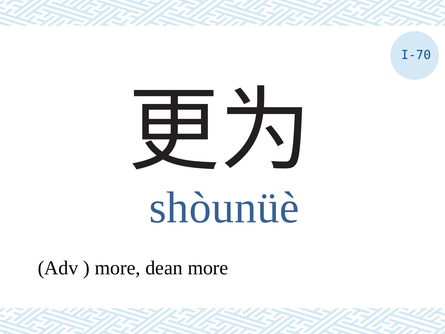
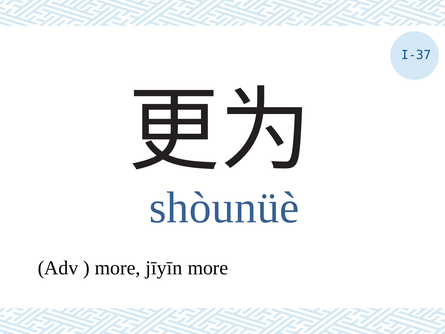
I-70: I-70 -> I-37 (416, 55)
dean: dean -> jīyīn (164, 268)
